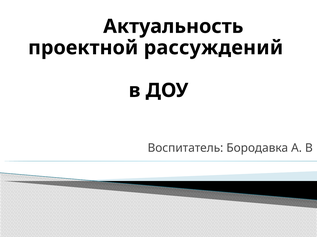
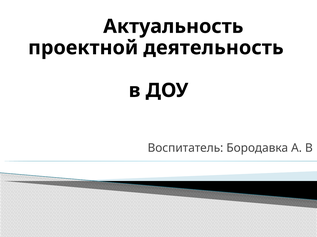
рассуждений: рассуждений -> деятельность (213, 48)
